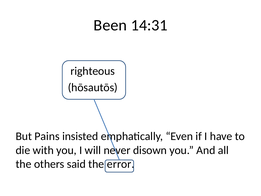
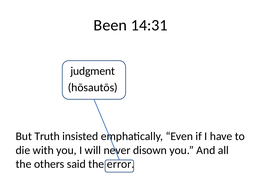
righteous: righteous -> judgment (93, 71)
Pains: Pains -> Truth (47, 136)
